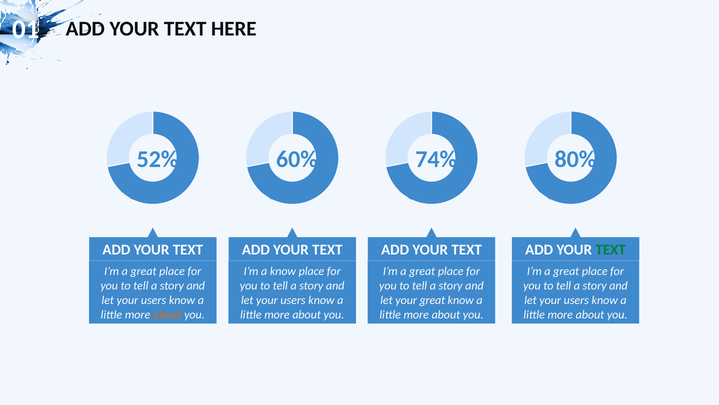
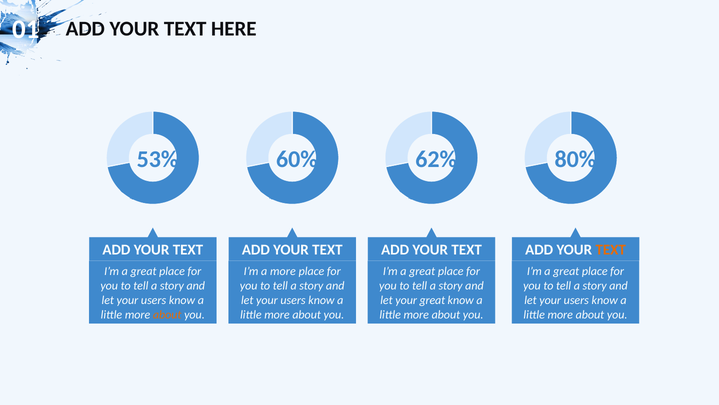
52%: 52% -> 53% (158, 159)
74%: 74% -> 62% (436, 159)
TEXT colour: green -> orange (611, 249)
a know: know -> more (283, 271)
